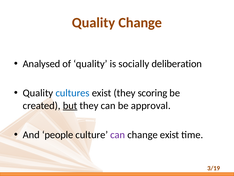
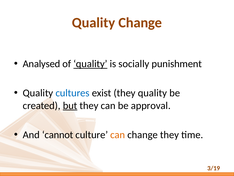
quality underline: none -> present (90, 64)
deliberation: deliberation -> punishment (177, 64)
they scoring: scoring -> quality (152, 93)
people: people -> cannot (58, 134)
can colour: purple -> orange (118, 134)
change exist: exist -> they (169, 134)
